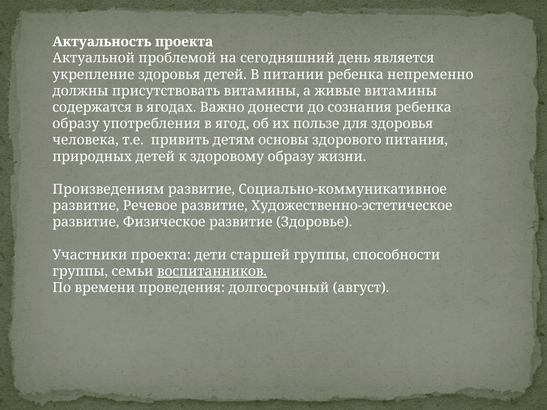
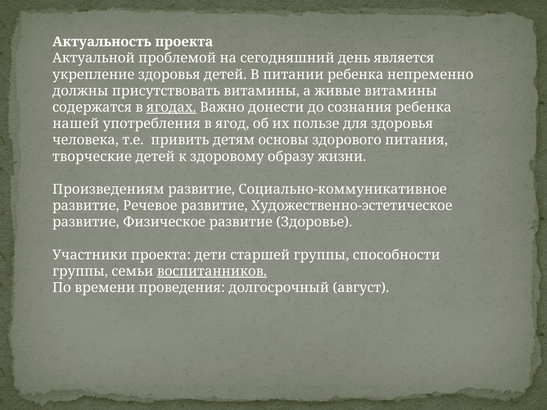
ягодах underline: none -> present (171, 107)
образу: образу -> нашей (76, 124)
природных: природных -> творческие (92, 157)
